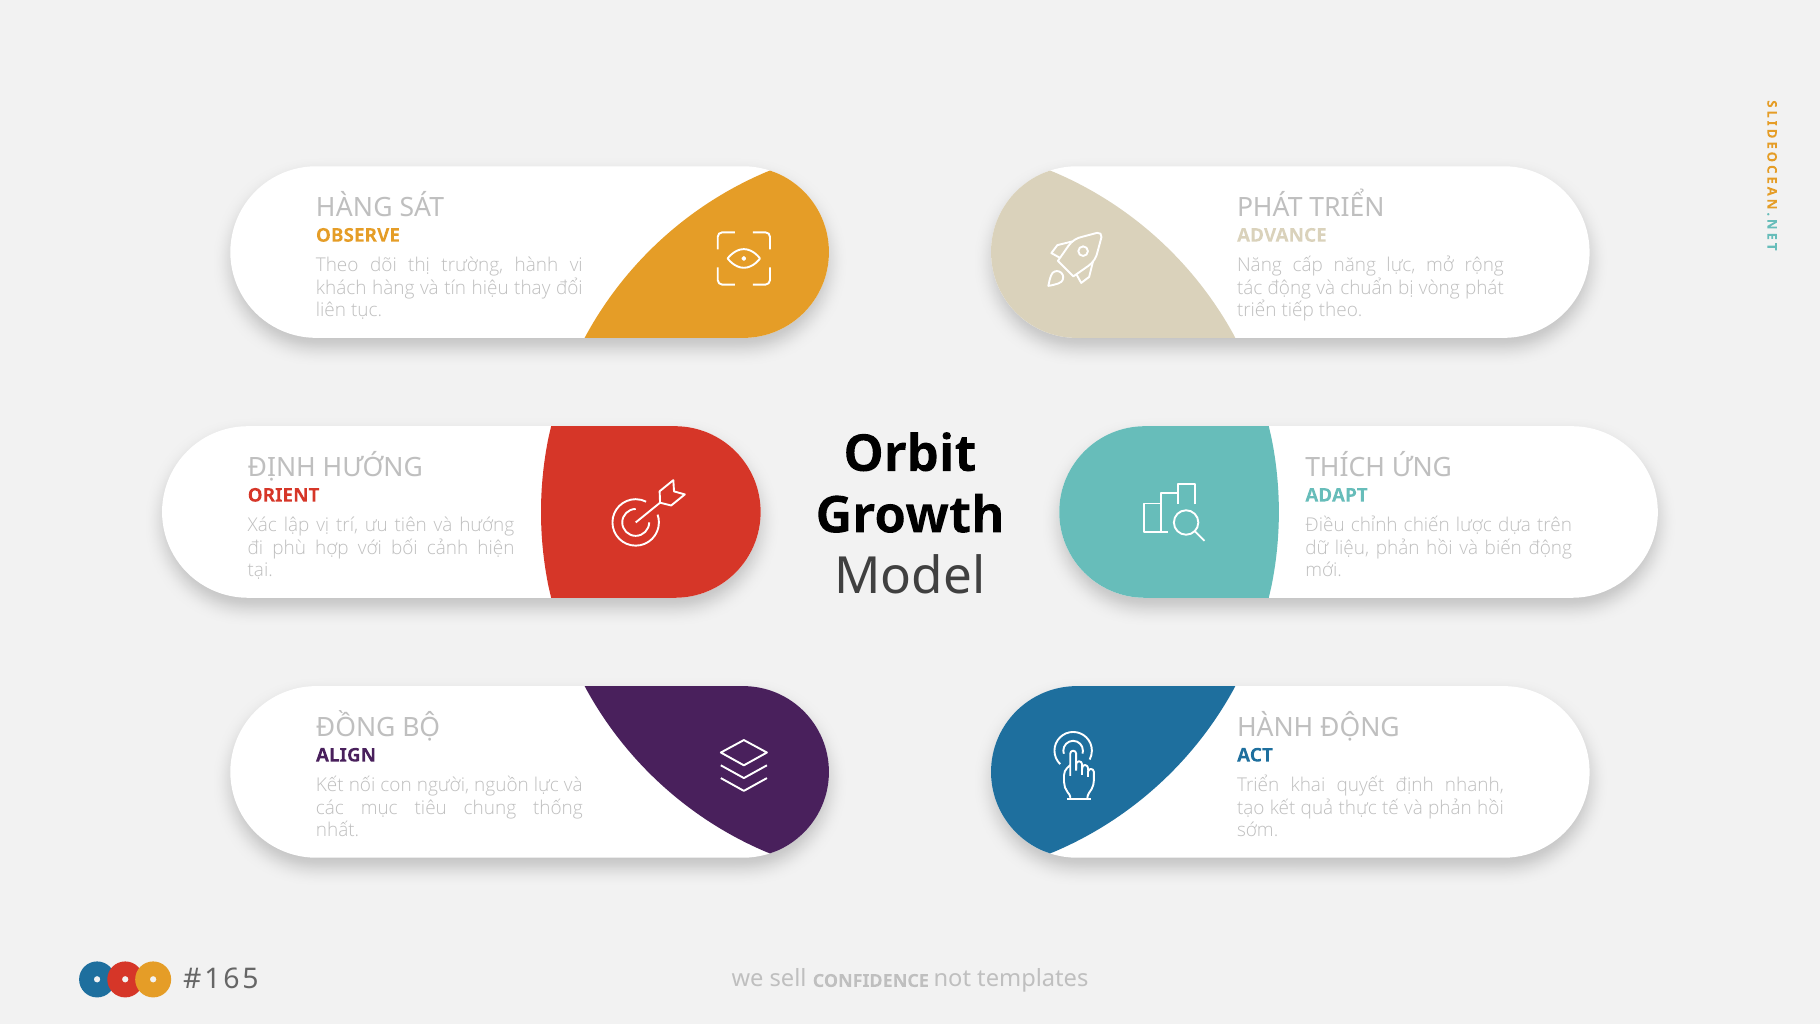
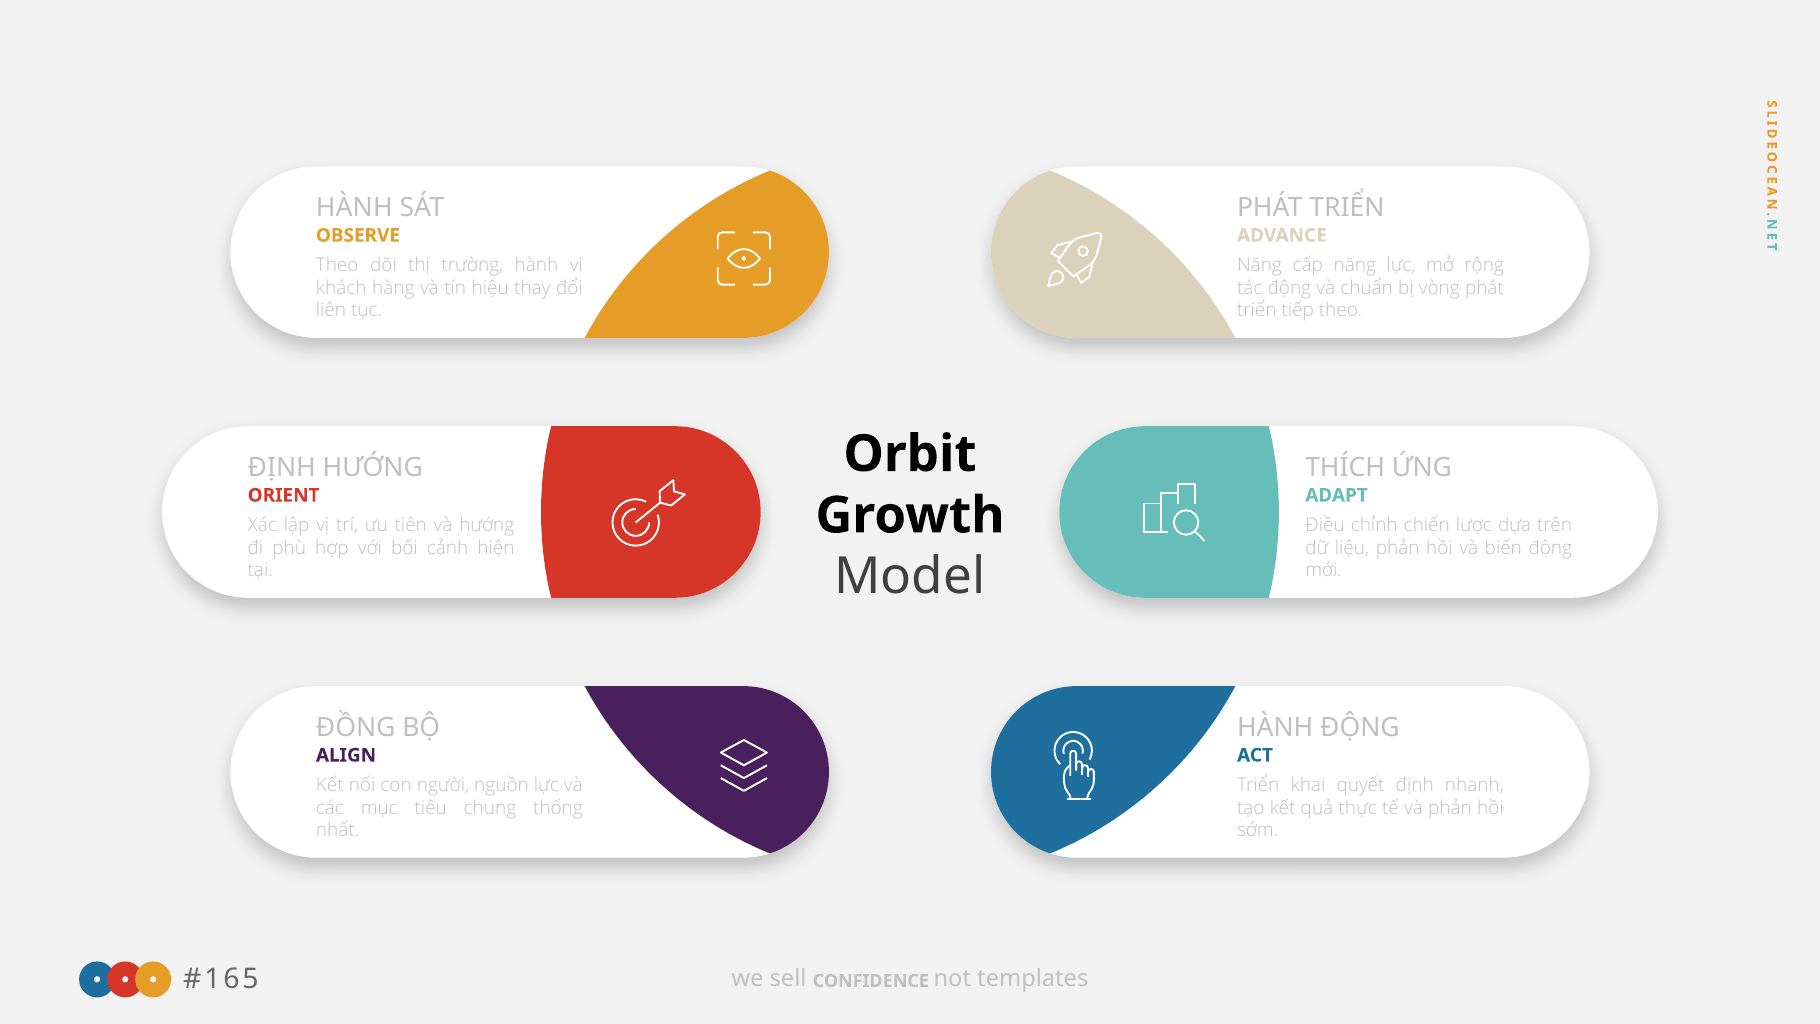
HÀNG: HÀNG -> HÀNH (354, 207)
